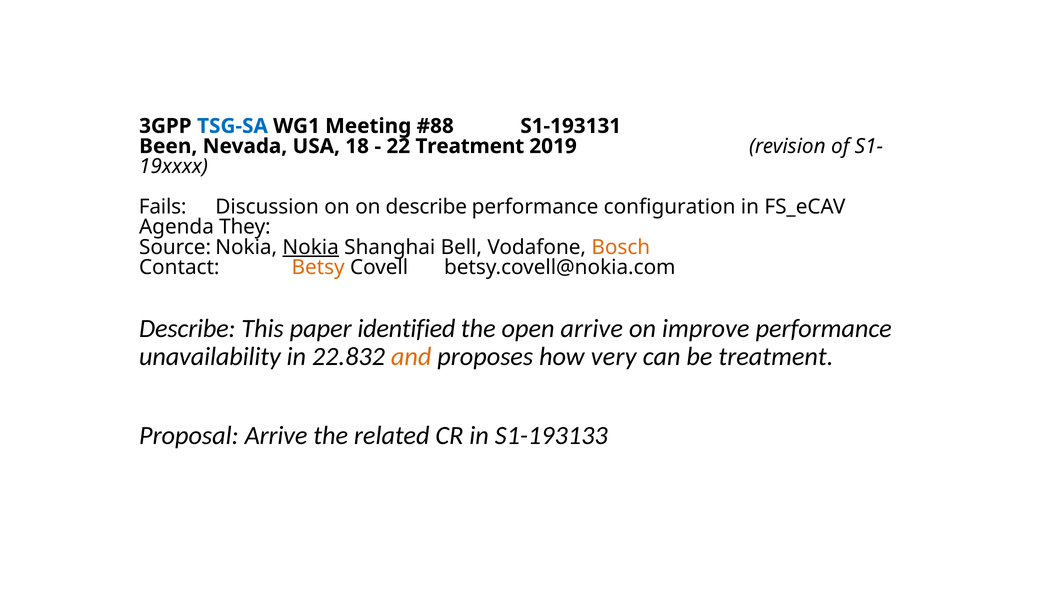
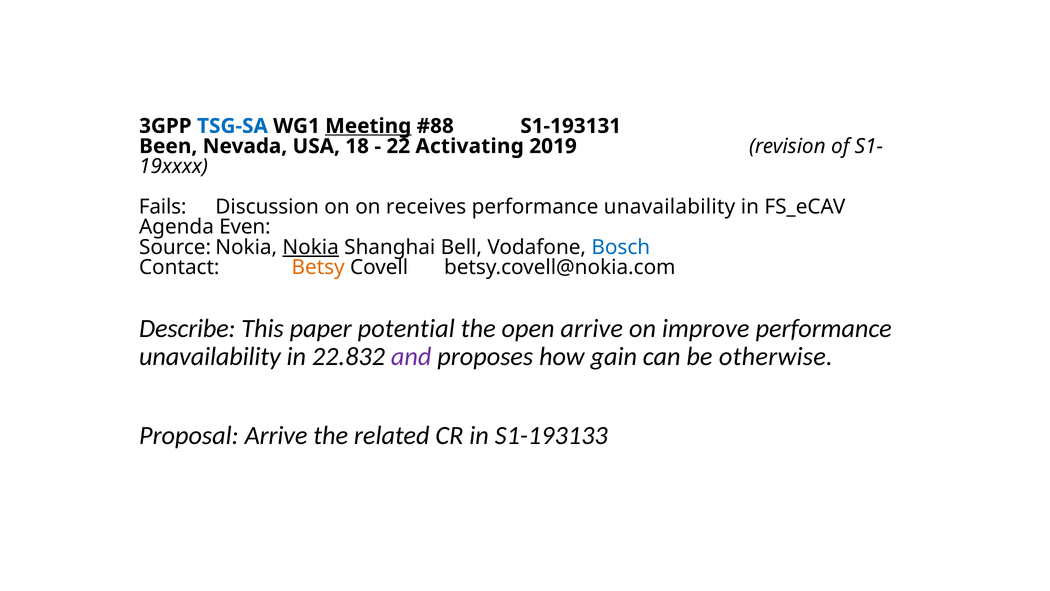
Meeting underline: none -> present (368, 126)
22 Treatment: Treatment -> Activating (470, 146)
on describe: describe -> receives (426, 207)
configuration: configuration -> unavailability (669, 207)
They: They -> Even (245, 227)
Bosch colour: orange -> blue (621, 247)
identified: identified -> potential (406, 328)
and colour: orange -> purple (411, 357)
very: very -> gain (614, 357)
be treatment: treatment -> otherwise (776, 357)
